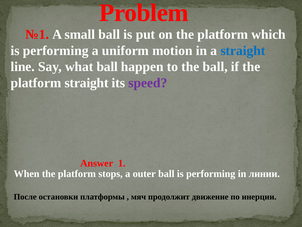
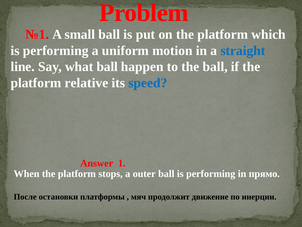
platform straight: straight -> relative (86, 83)
speed colour: purple -> blue (148, 83)
линии: линии -> прямо (264, 174)
